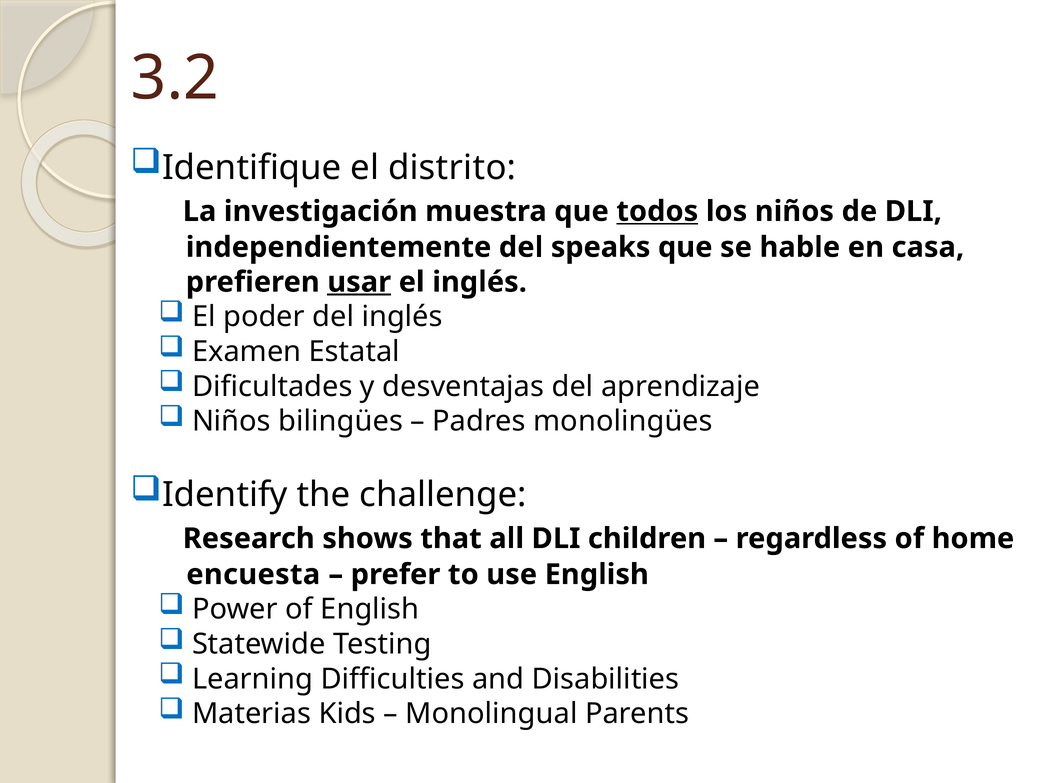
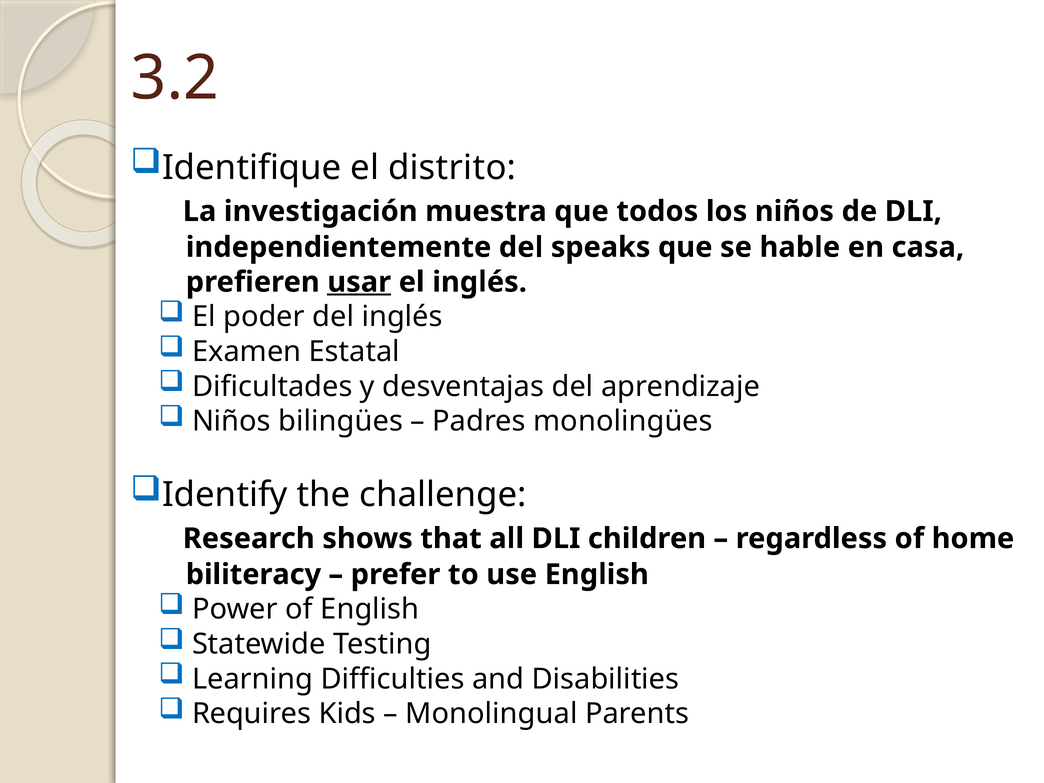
todos underline: present -> none (657, 211)
encuesta: encuesta -> biliteracy (253, 574)
Materias: Materias -> Requires (252, 714)
